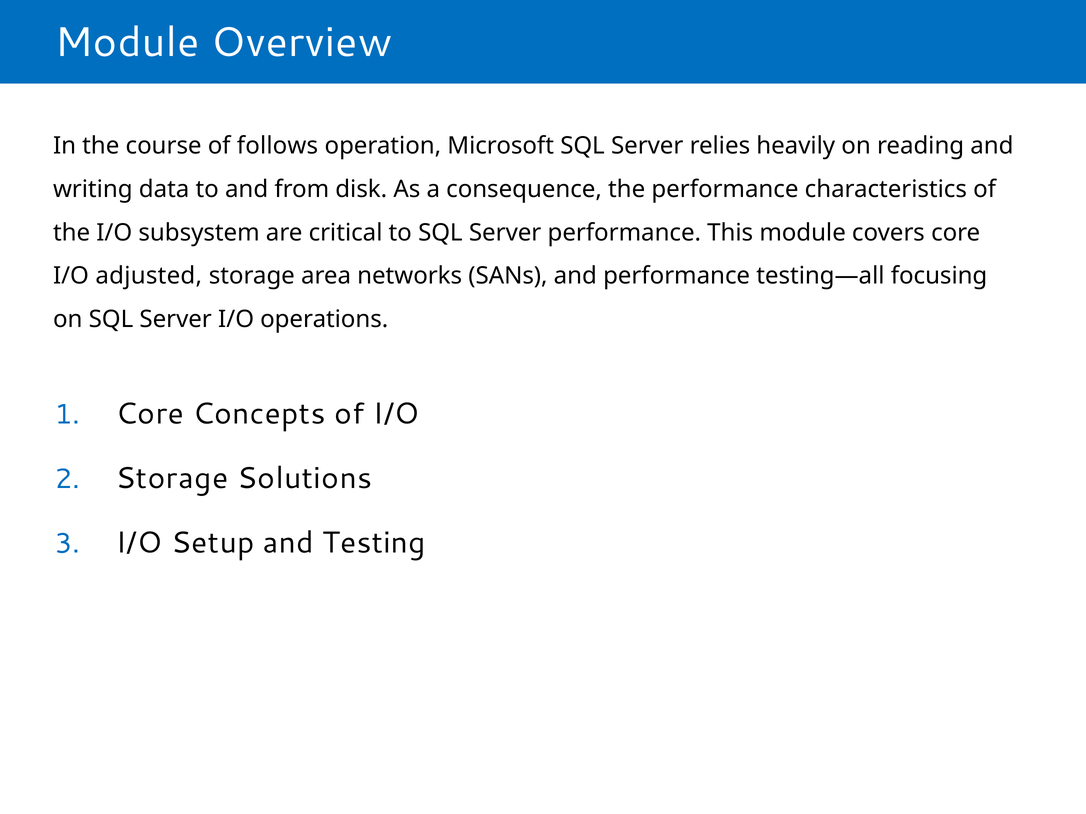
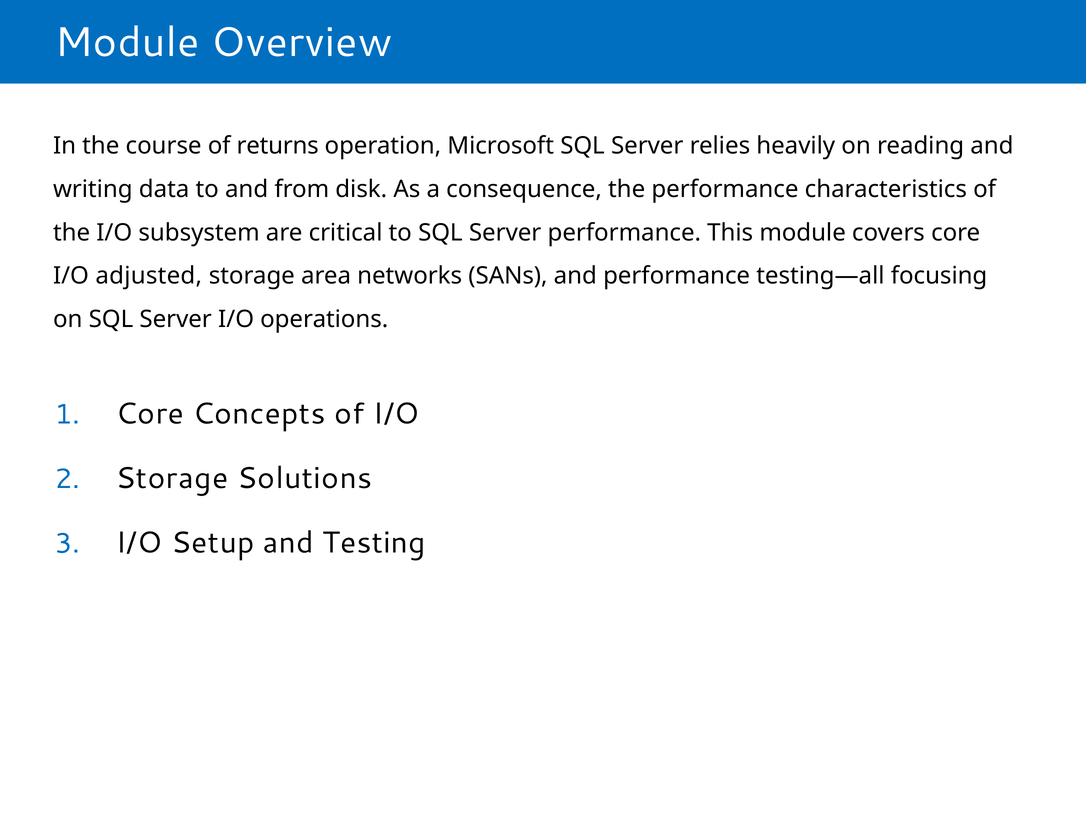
follows: follows -> returns (278, 146)
